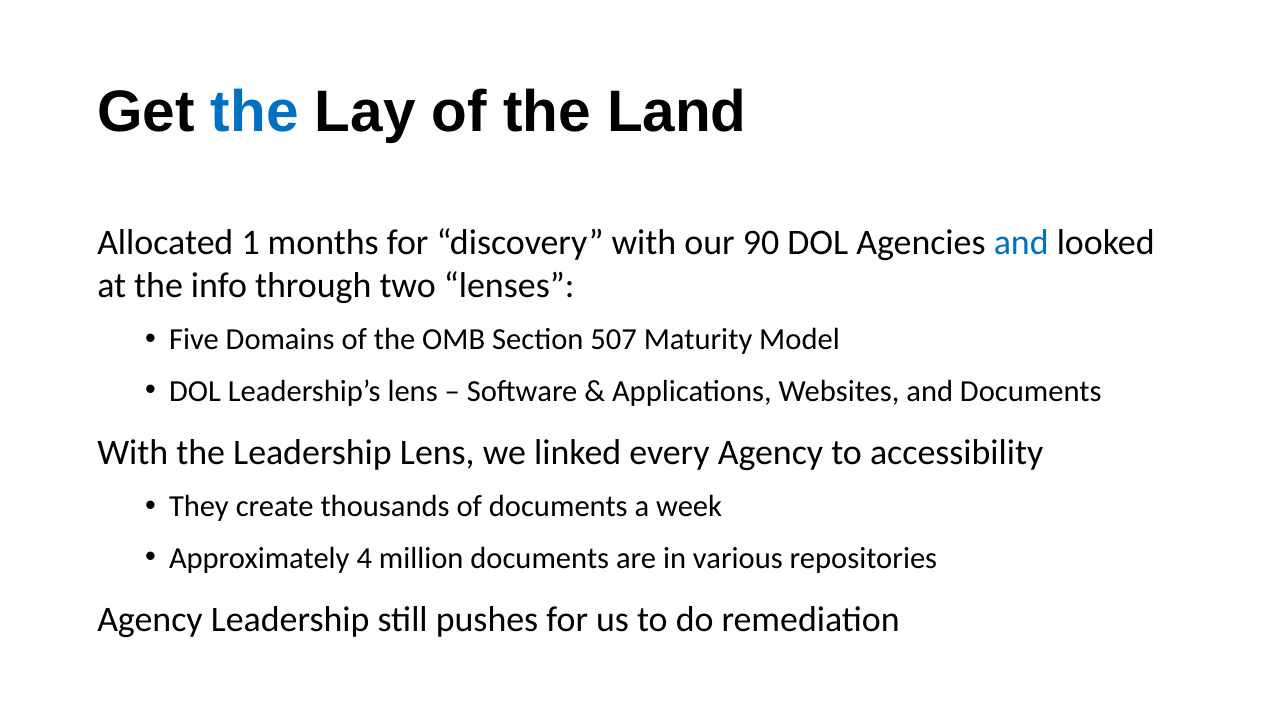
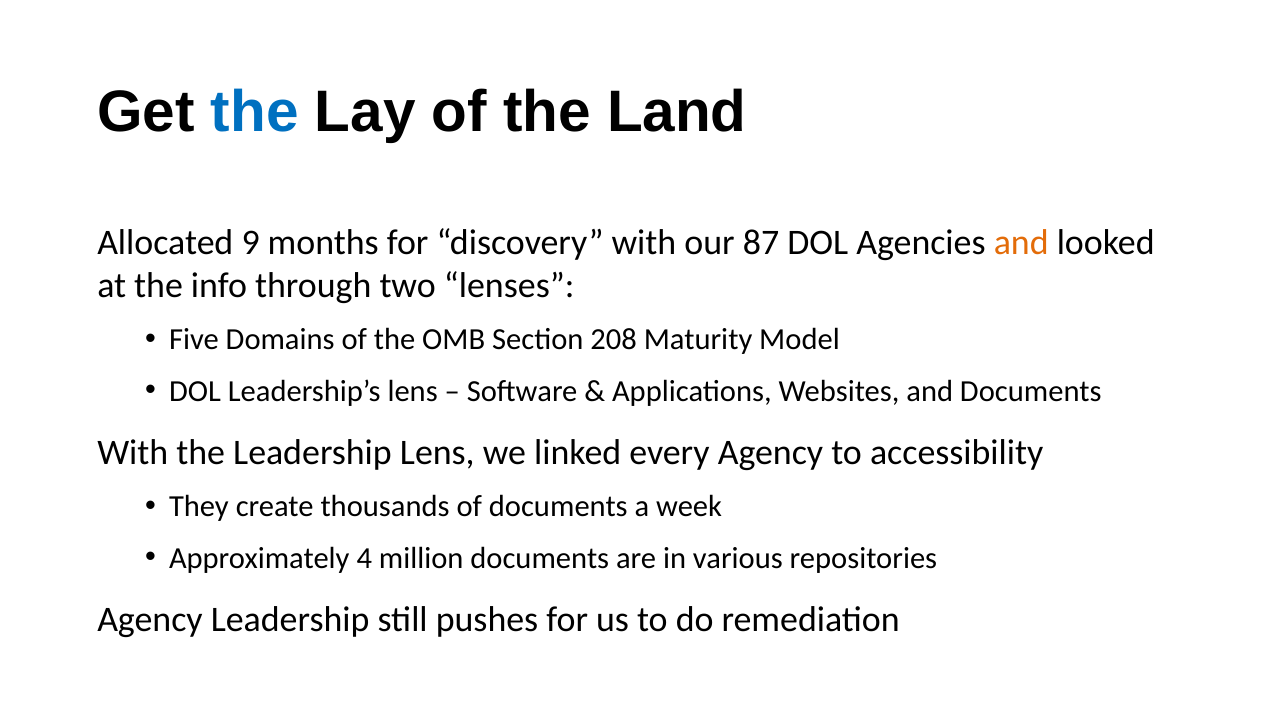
1: 1 -> 9 (251, 242)
90: 90 -> 87 (761, 242)
and colour: blue -> orange (1021, 242)
507: 507 -> 208 (614, 340)
